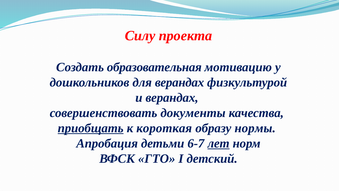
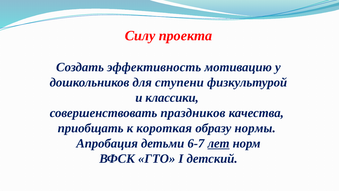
образовательная: образовательная -> эффективность (154, 67)
для верандах: верандах -> ступени (179, 82)
и верандах: верандах -> классики (172, 98)
документы: документы -> праздников (193, 113)
приобщать underline: present -> none (91, 128)
